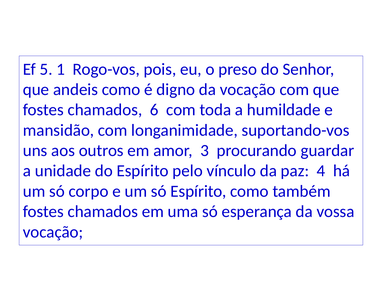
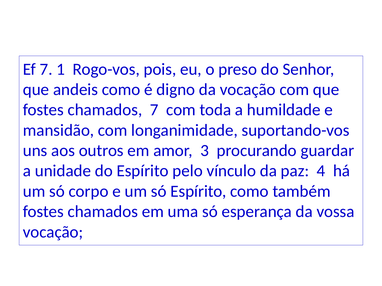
Ef 5: 5 -> 7 (46, 69)
chamados 6: 6 -> 7 (154, 110)
